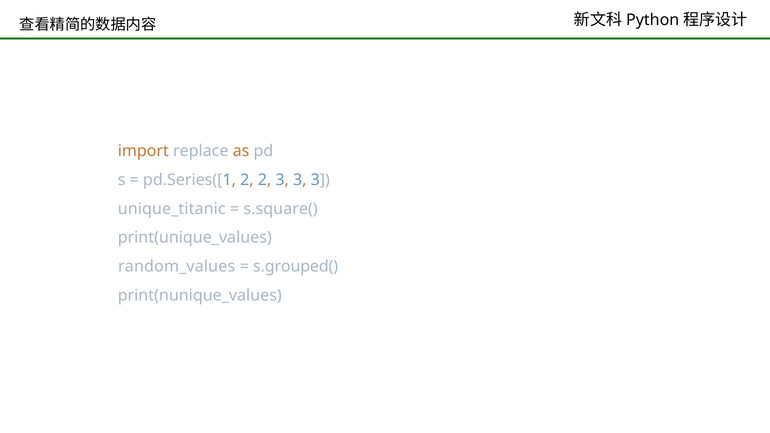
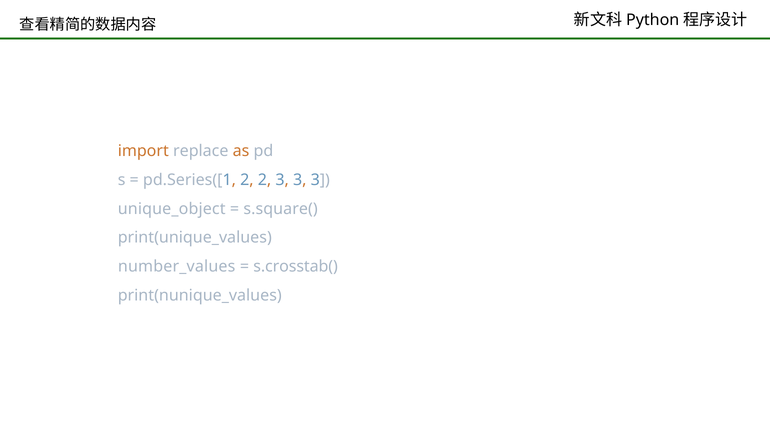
unique_titanic: unique_titanic -> unique_object (172, 209)
random_values: random_values -> number_values (177, 267)
s.grouped(: s.grouped( -> s.crosstab( (296, 267)
